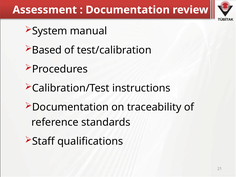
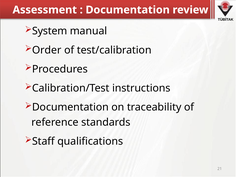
Based: Based -> Order (47, 50)
